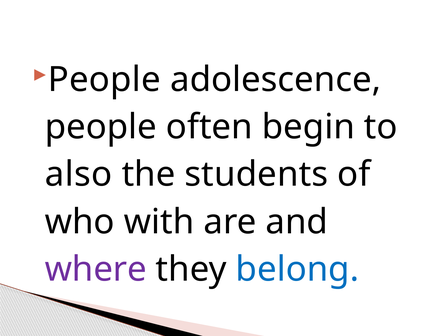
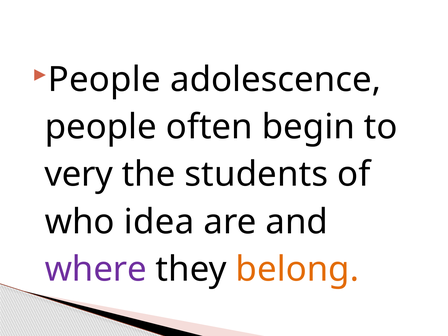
also: also -> very (79, 174)
with: with -> idea (159, 222)
belong colour: blue -> orange (297, 269)
